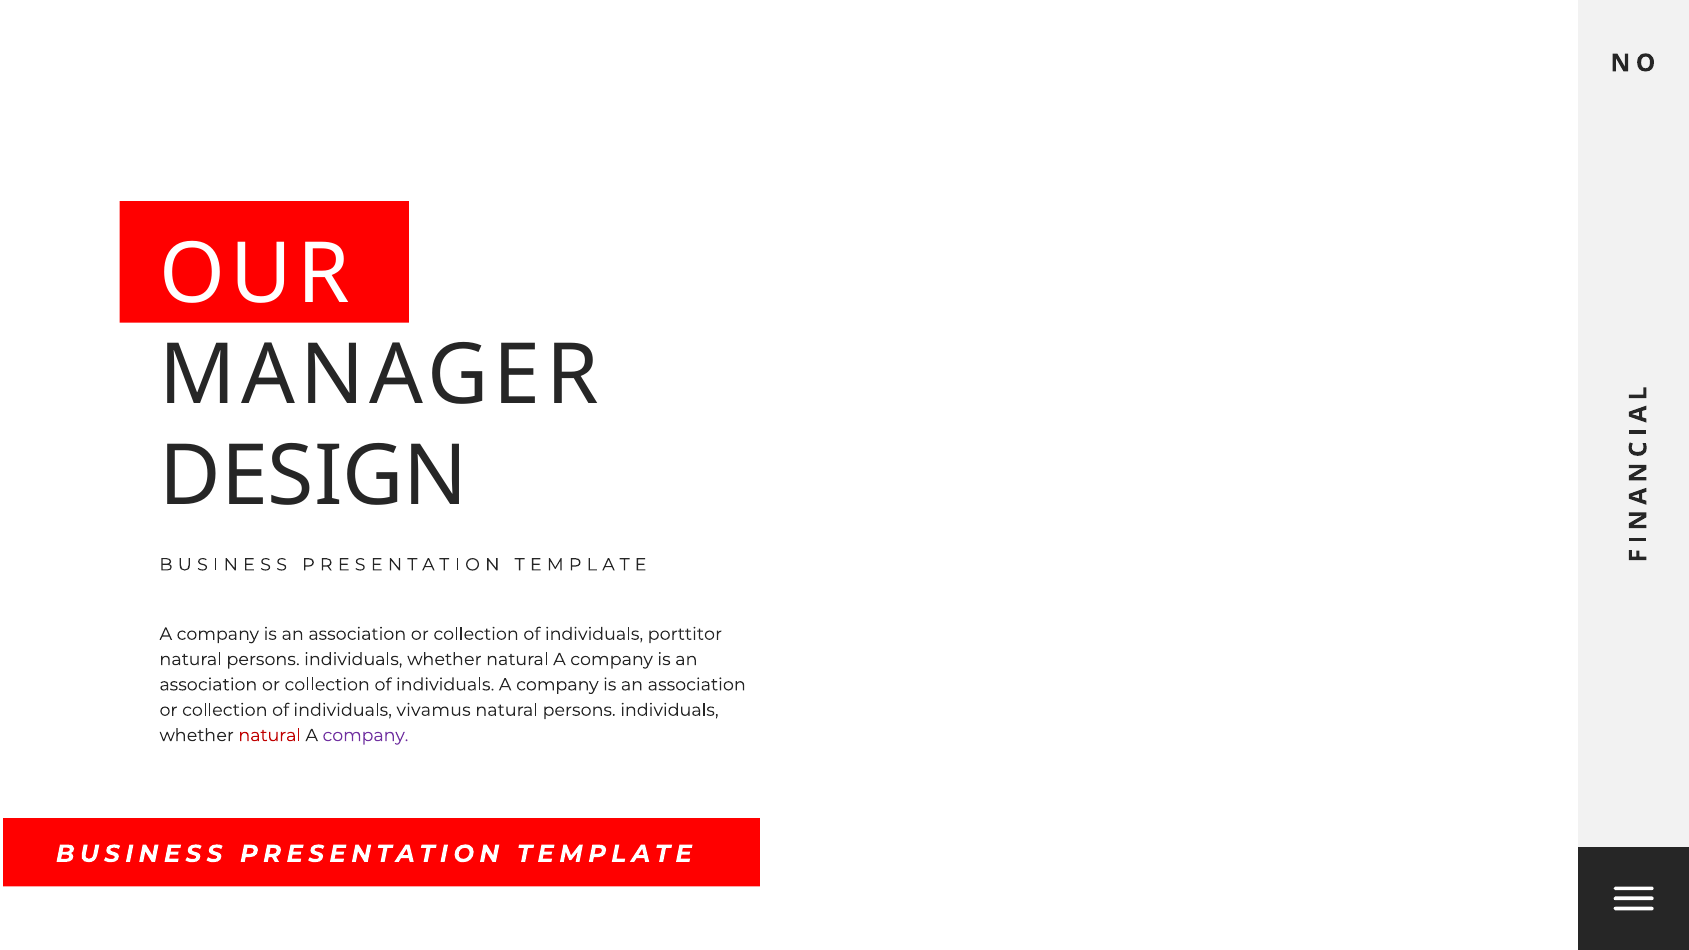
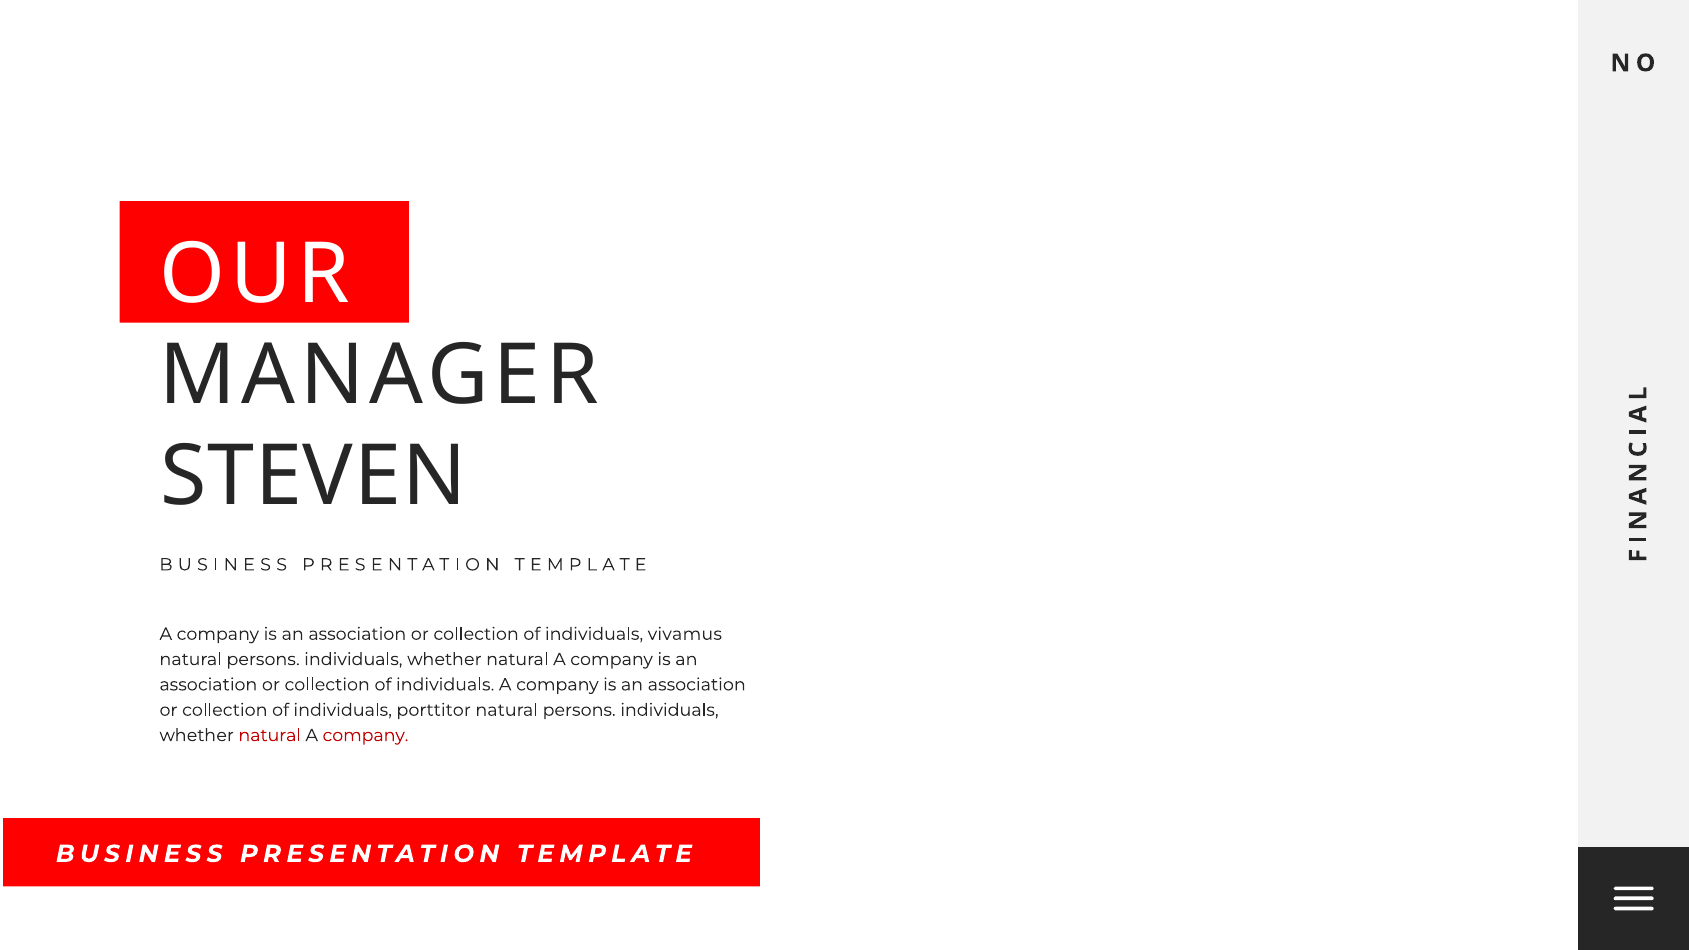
DESIGN: DESIGN -> STEVEN (313, 477)
porttitor: porttitor -> vivamus (685, 634)
vivamus: vivamus -> porttitor (434, 710)
company colour: purple -> red (365, 735)
